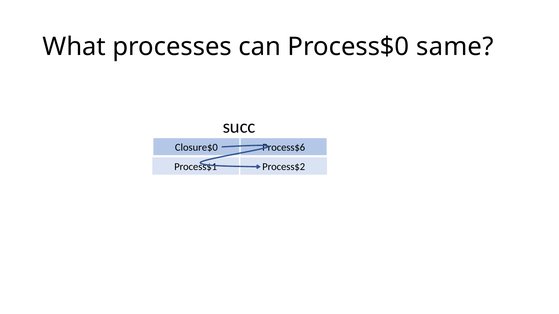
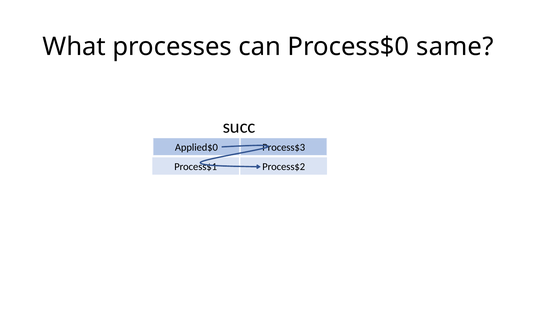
Closure$0: Closure$0 -> Applied$0 (196, 148)
Process$6: Process$6 -> Process$3 (284, 148)
